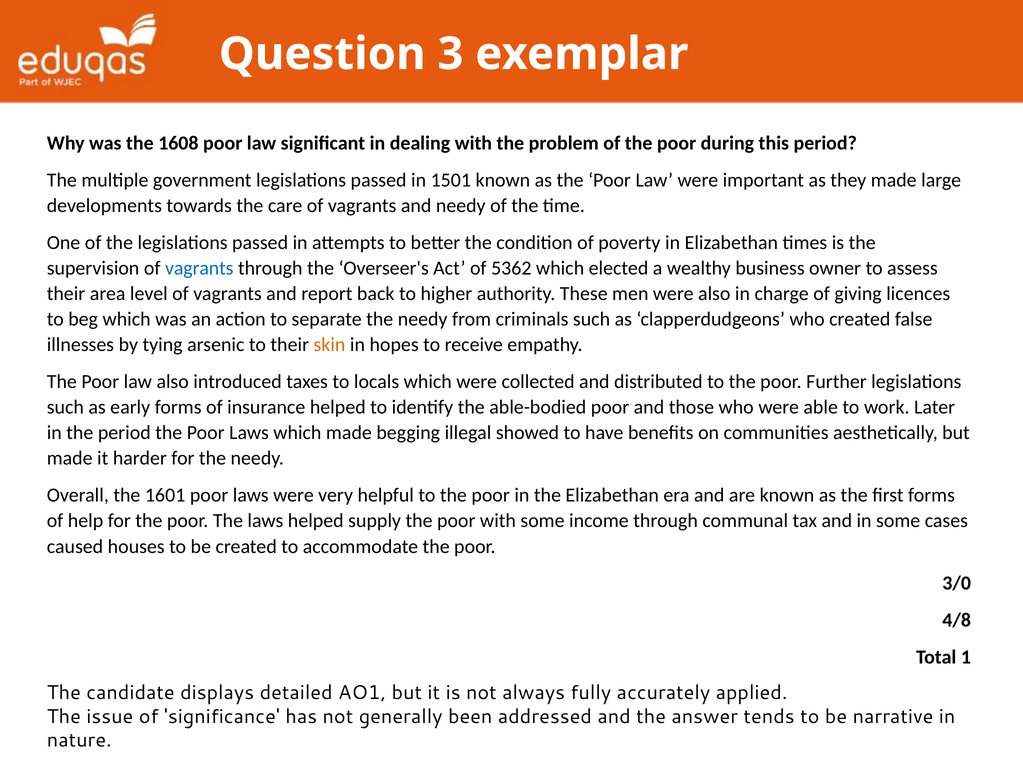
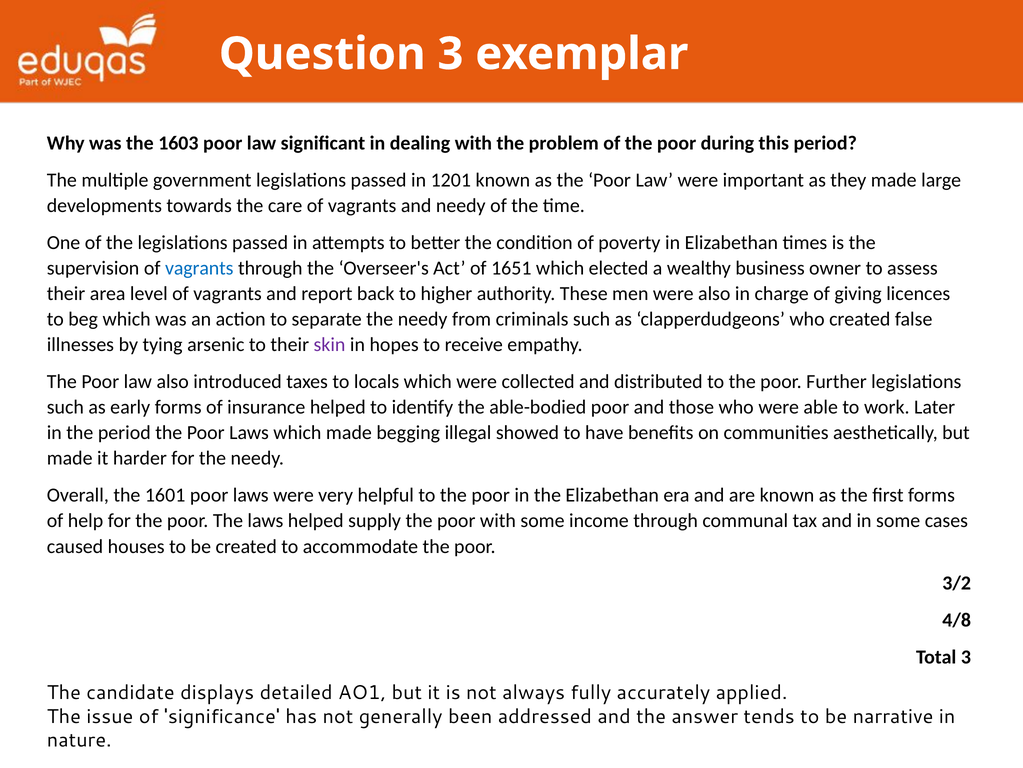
1608: 1608 -> 1603 (178, 143)
1501: 1501 -> 1201 (451, 180)
5362: 5362 -> 1651 (511, 268)
skin colour: orange -> purple (329, 344)
3/0: 3/0 -> 3/2 (957, 583)
Total 1: 1 -> 3 (966, 657)
